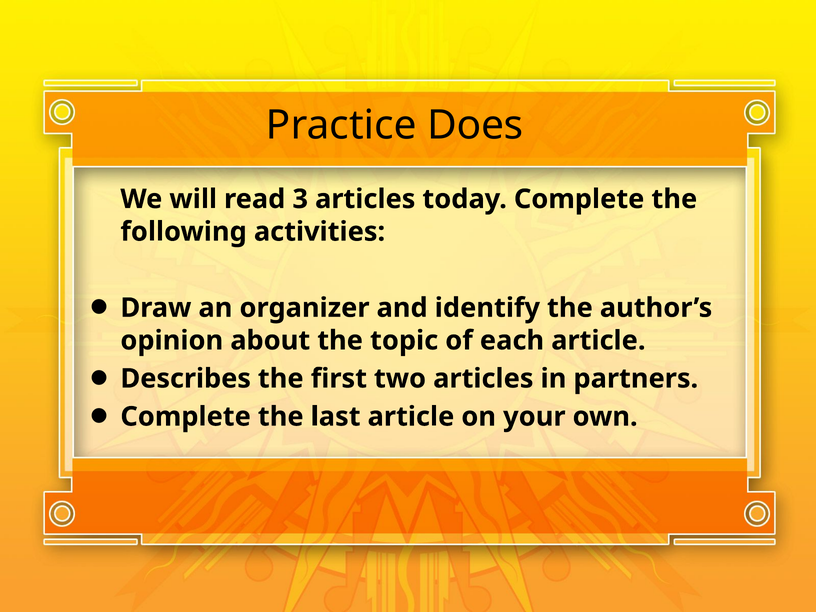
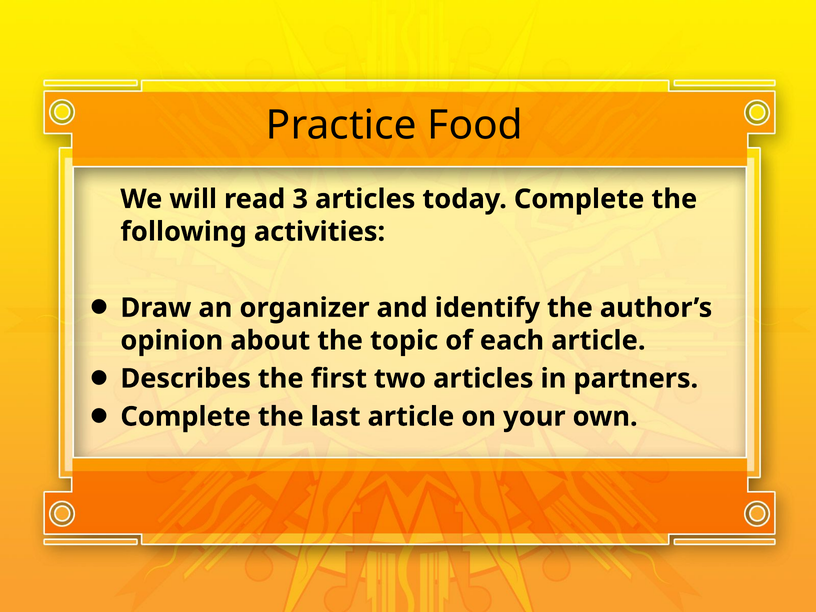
Does: Does -> Food (475, 125)
